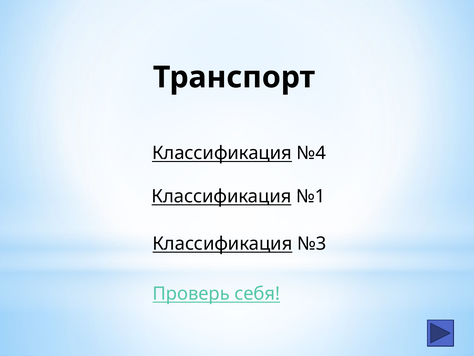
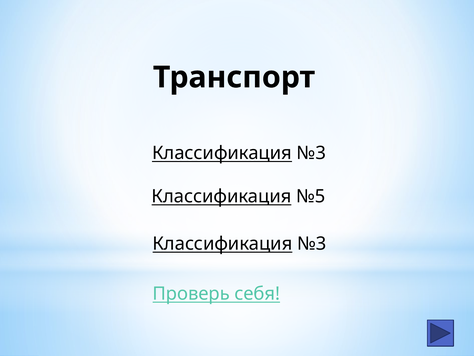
№4: №4 -> №3 (311, 153)
№1: №1 -> №5 (311, 196)
